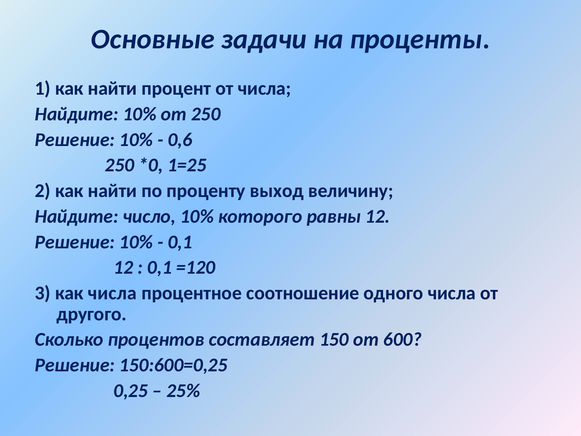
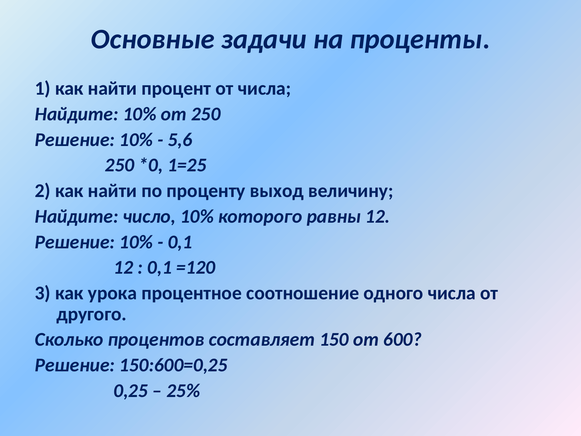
0,6: 0,6 -> 5,6 (180, 140)
как числа: числа -> урока (112, 293)
